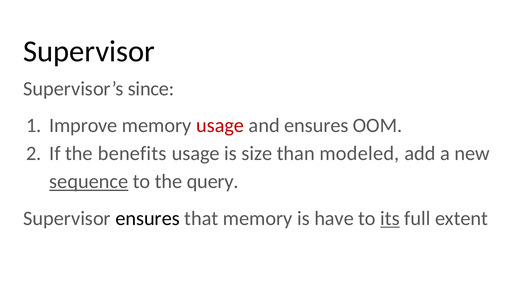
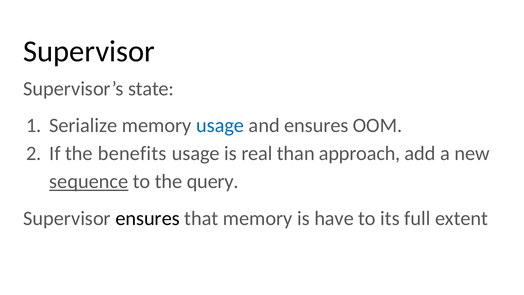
since: since -> state (151, 89)
Improve: Improve -> Serialize (83, 125)
usage colour: red -> blue (220, 125)
size: size -> real (257, 153)
modeled: modeled -> approach (360, 153)
its underline: present -> none (390, 218)
